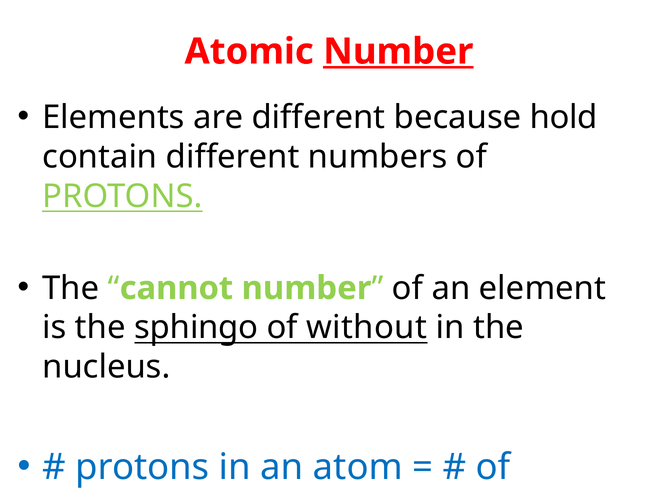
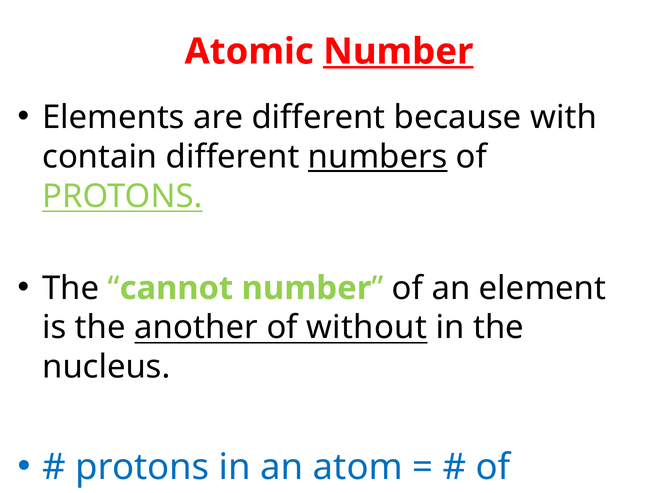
hold: hold -> with (563, 117)
numbers underline: none -> present (378, 157)
sphingo: sphingo -> another (196, 328)
